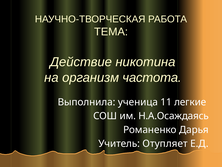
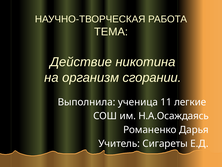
частота: частота -> сгорании (152, 77)
Отупляет: Отупляет -> Сигареты (165, 143)
